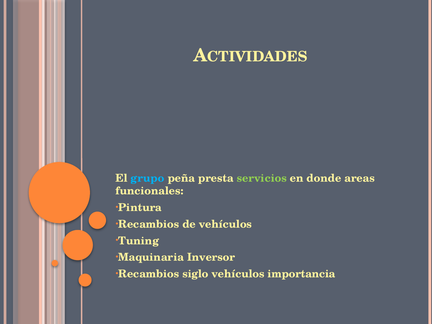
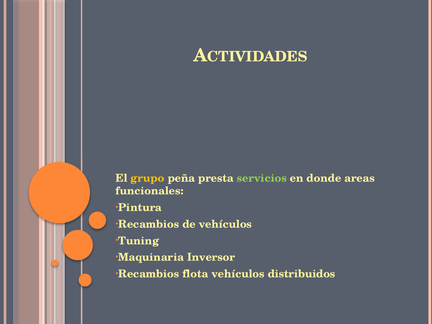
grupo colour: light blue -> yellow (148, 178)
siglo: siglo -> flota (195, 274)
importancia: importancia -> distribuidos (302, 274)
